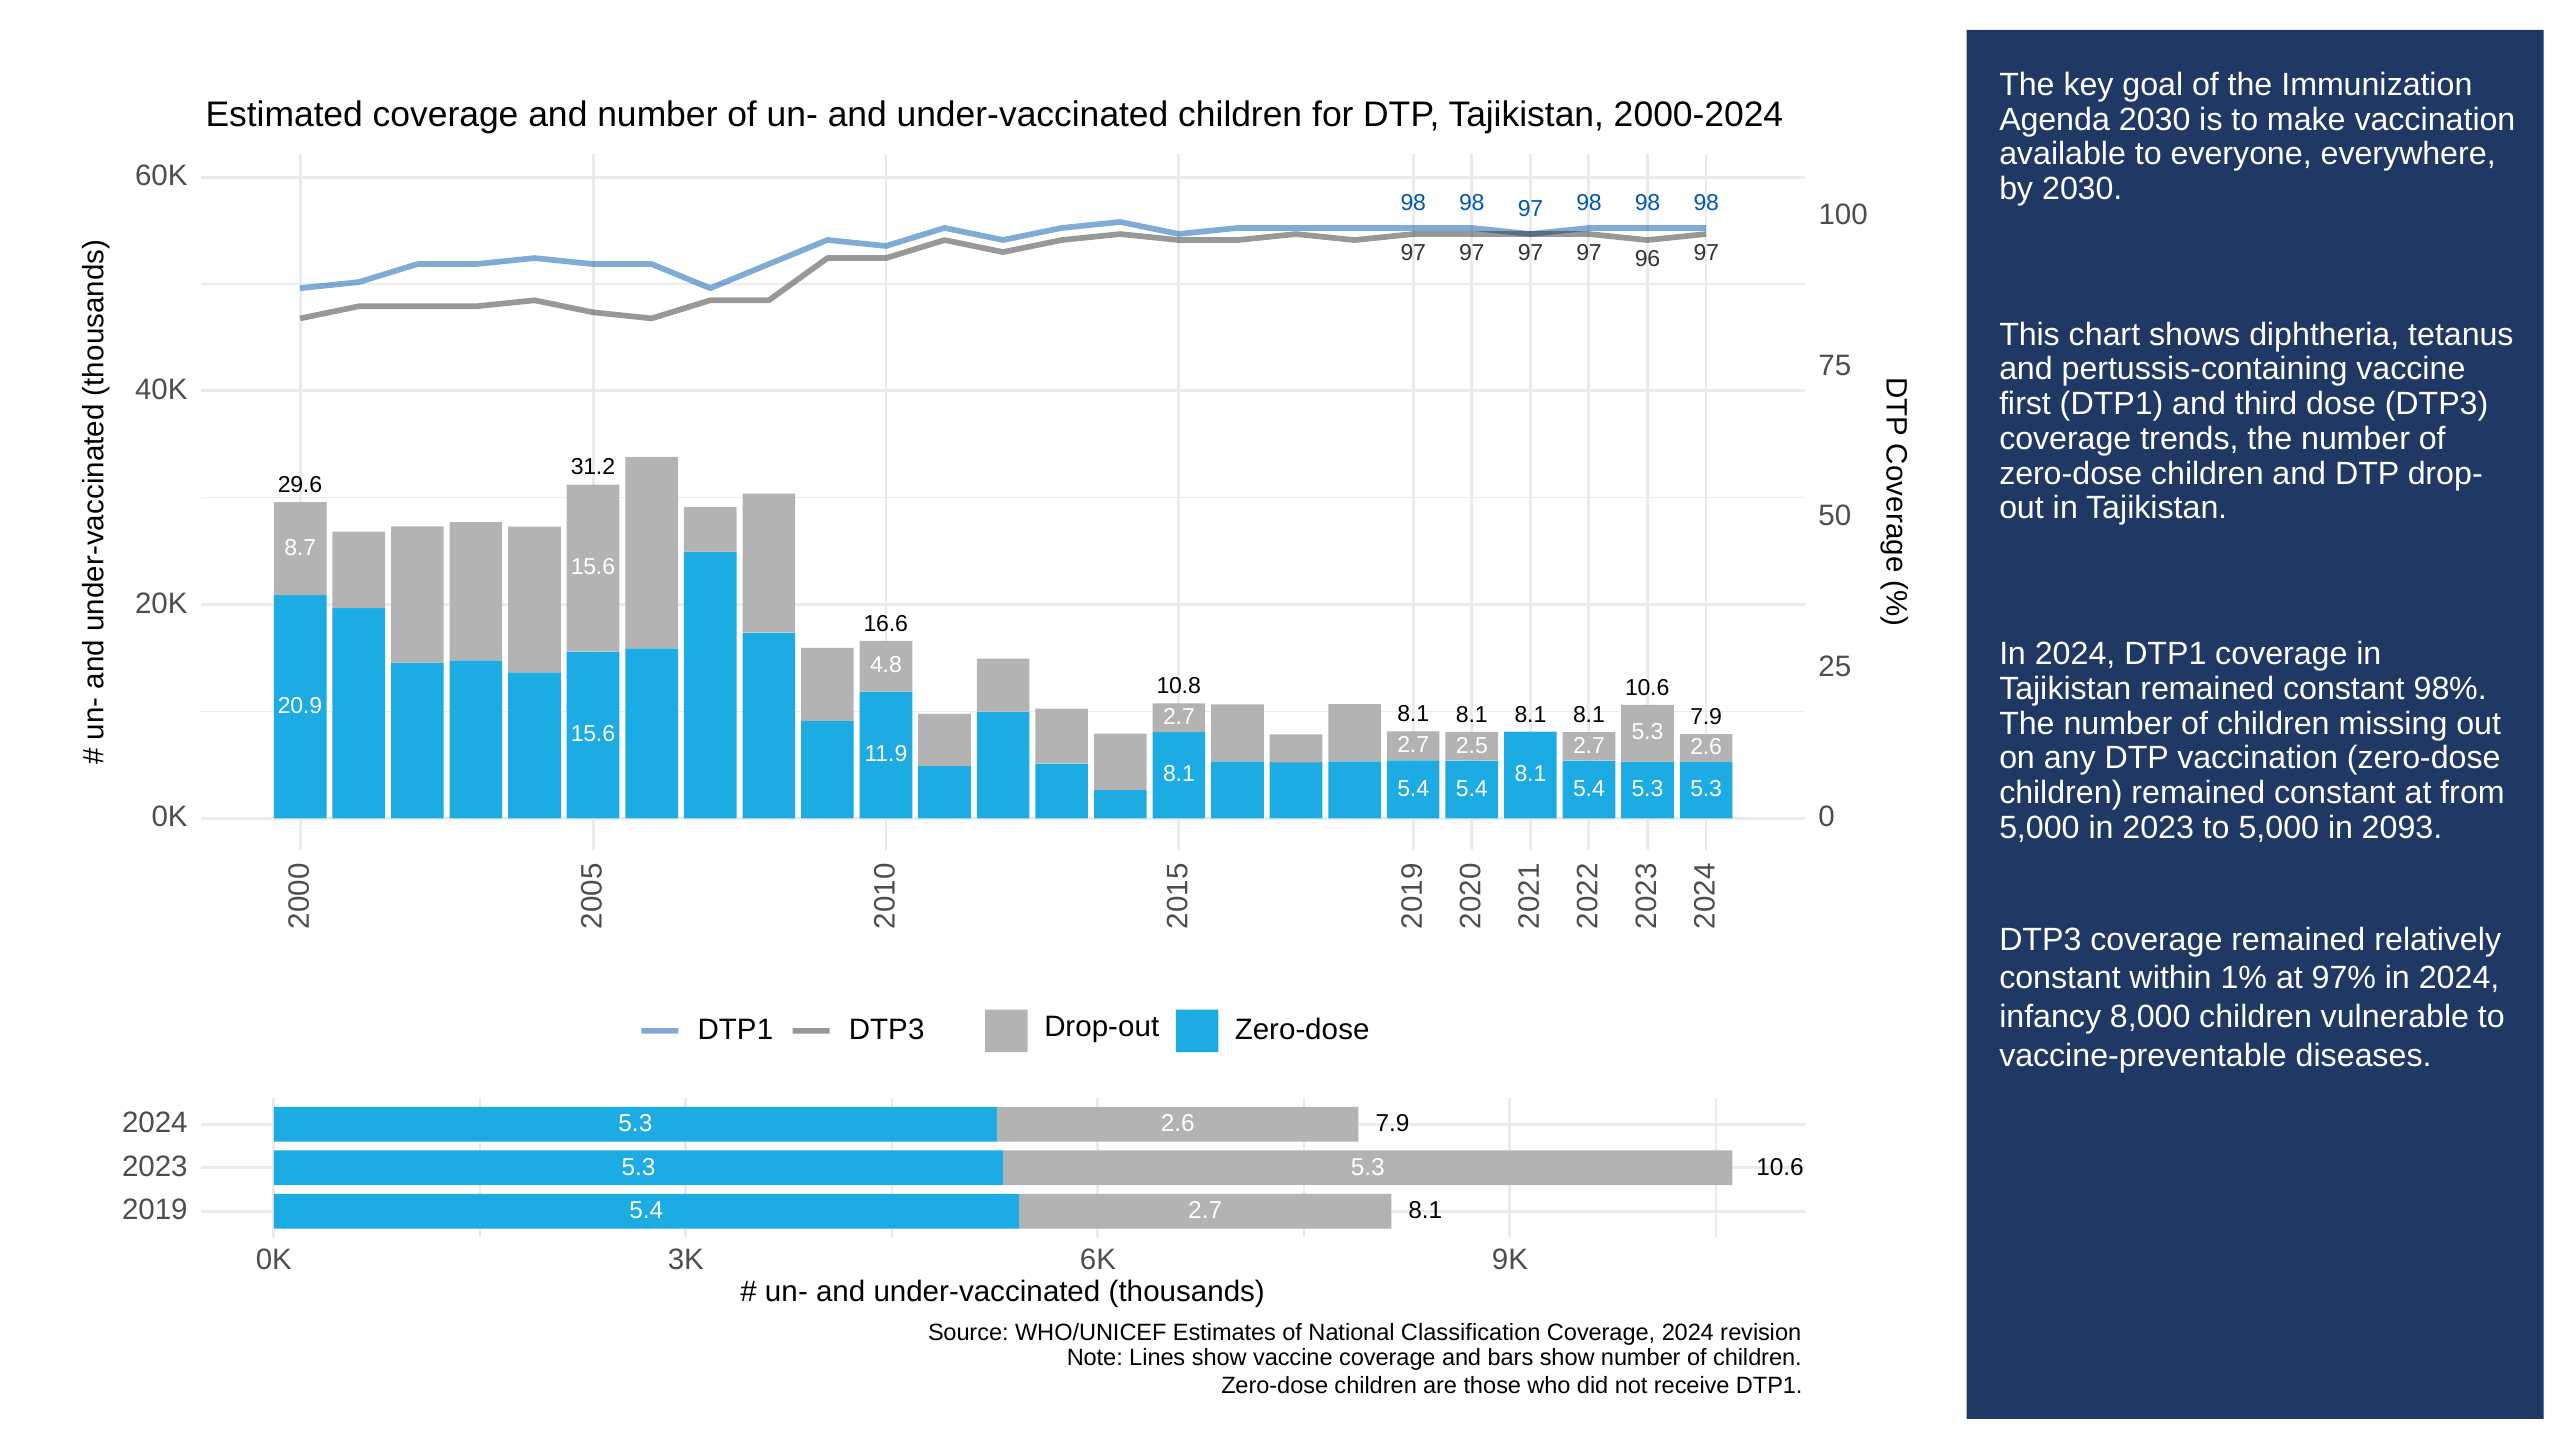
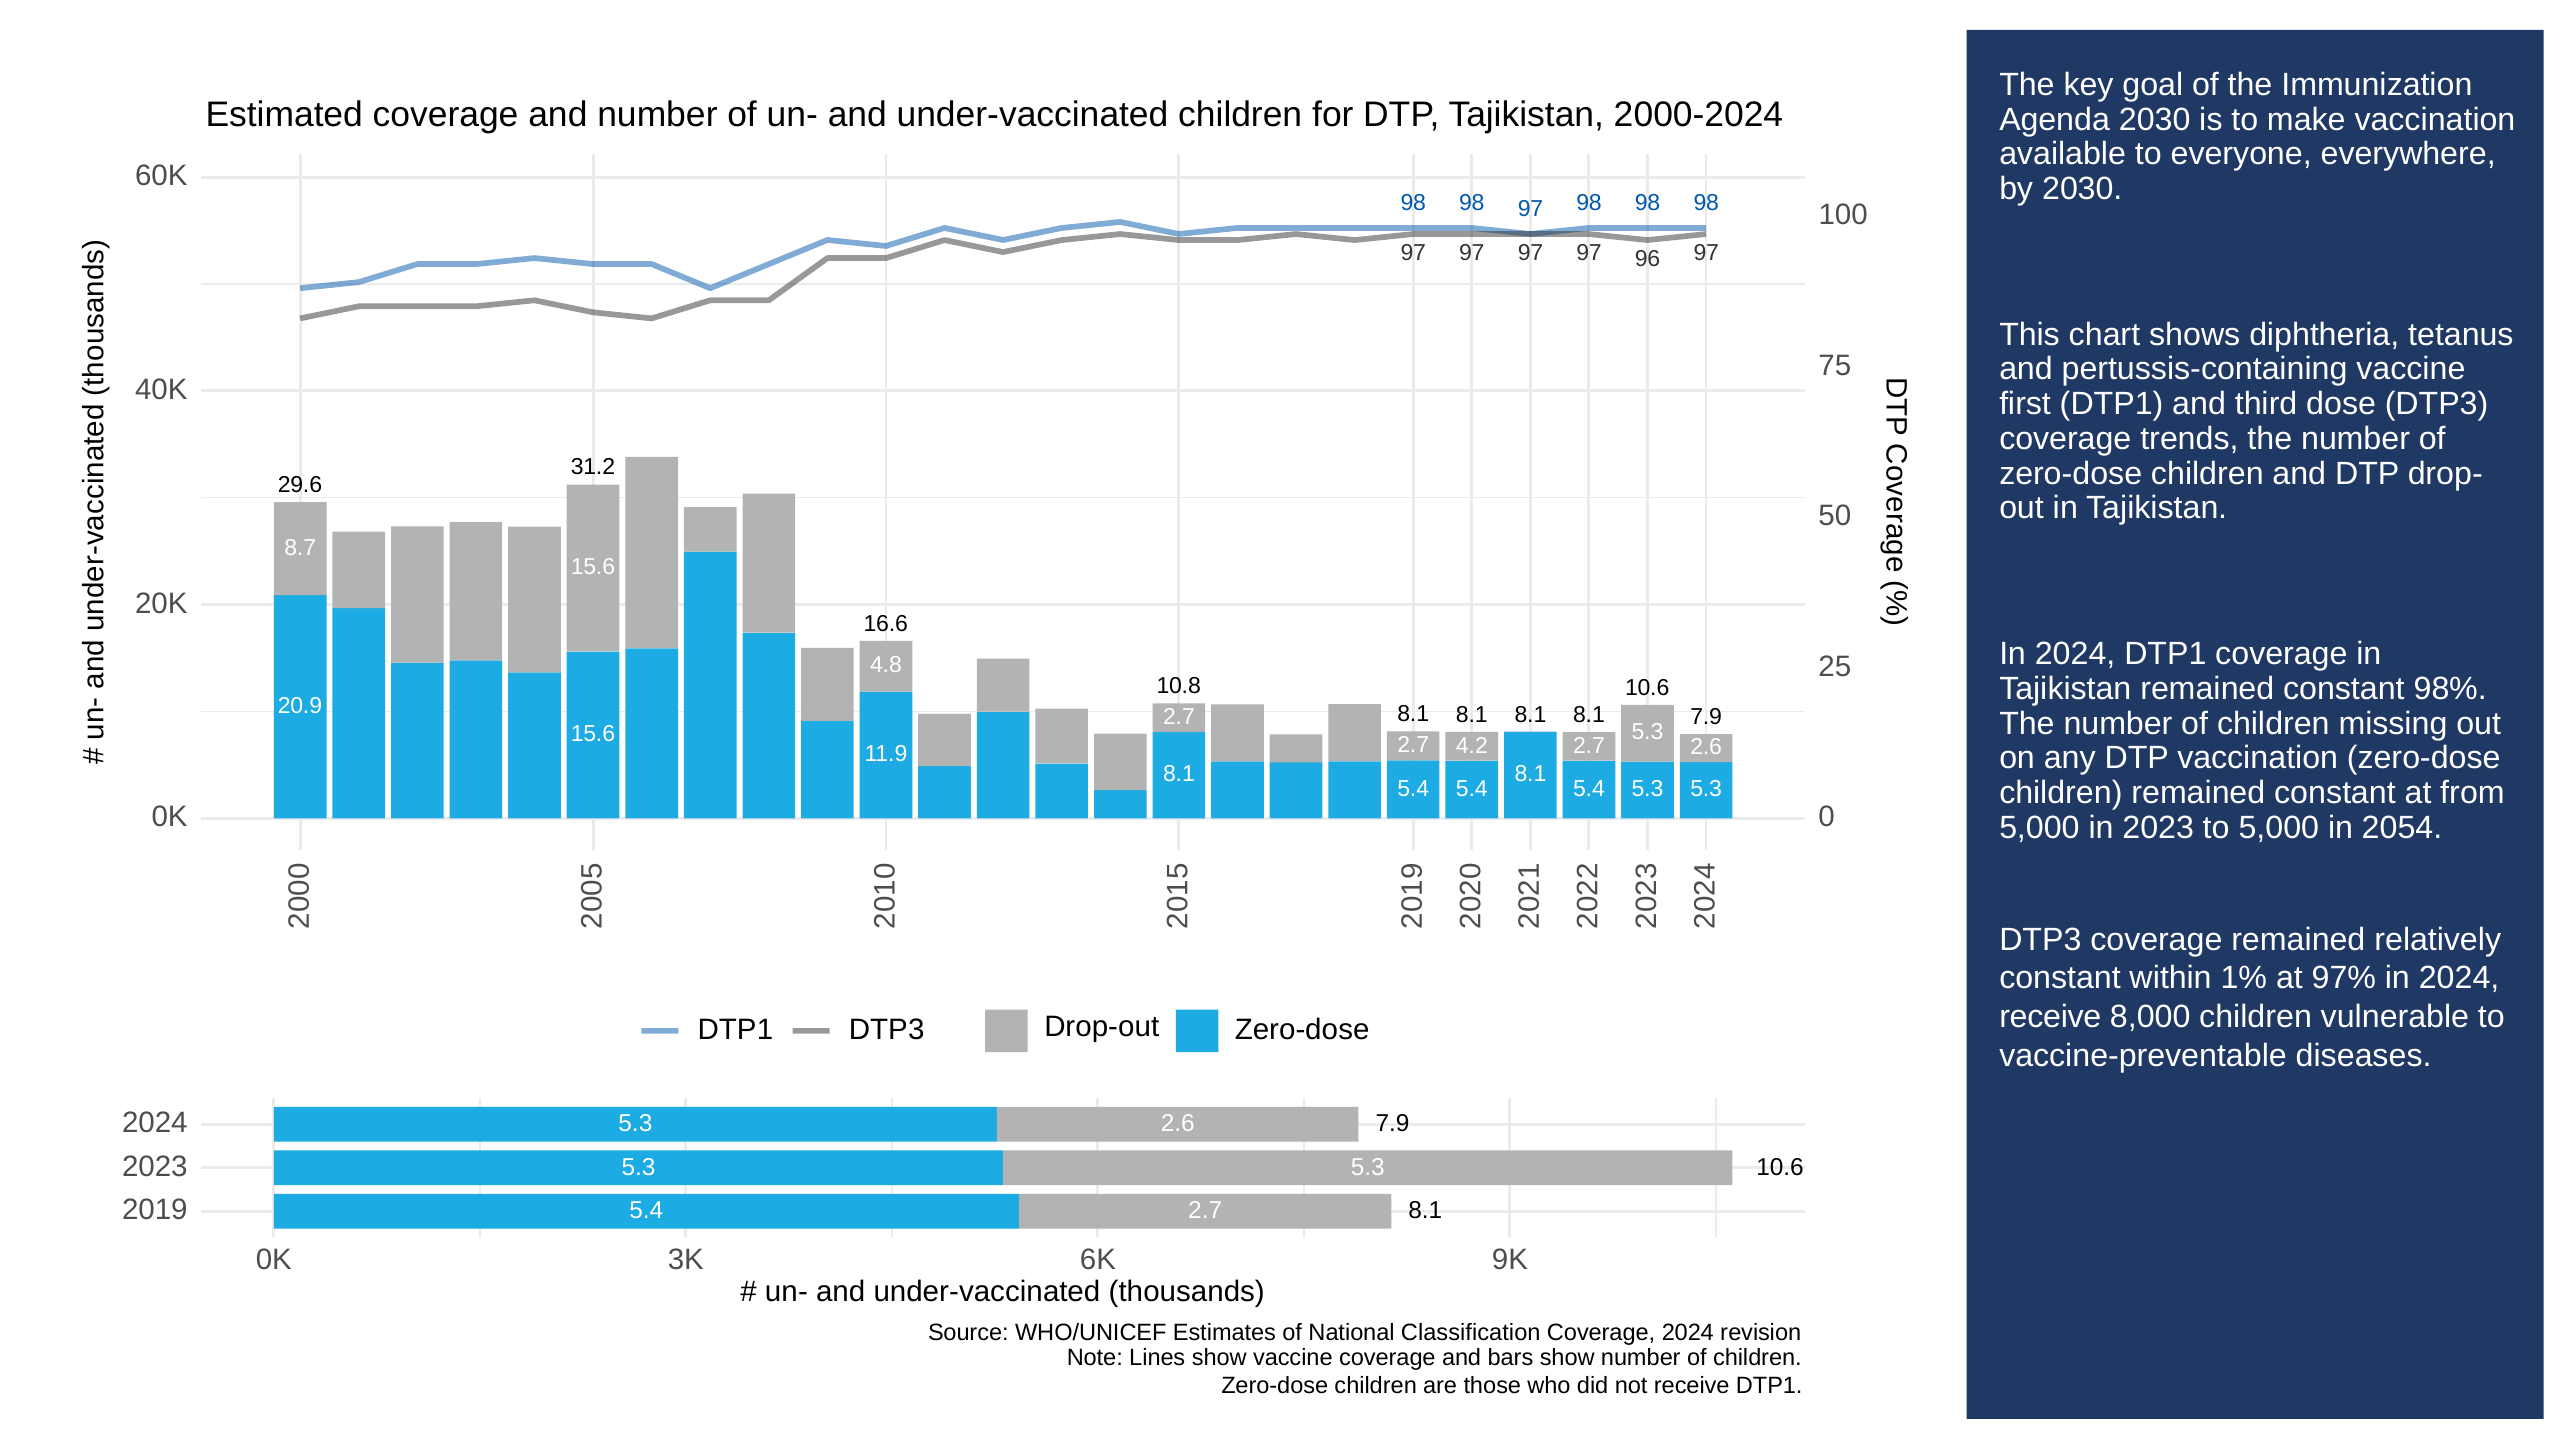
2.5: 2.5 -> 4.2 (1472, 745)
2093: 2093 -> 2054 (2402, 828)
infancy: infancy -> receive (2050, 1017)
